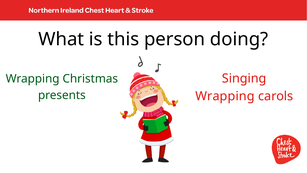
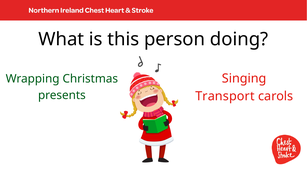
Wrapping: Wrapping -> Transport (225, 96)
